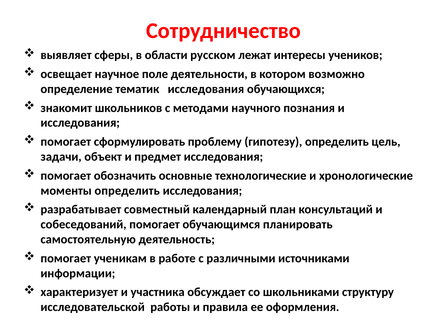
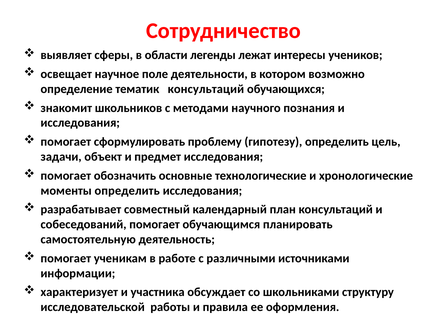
русском: русском -> легенды (213, 55)
тематик исследования: исследования -> консультаций (206, 89)
